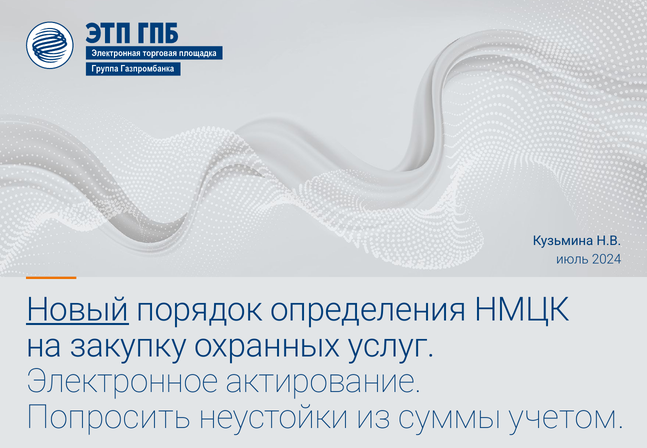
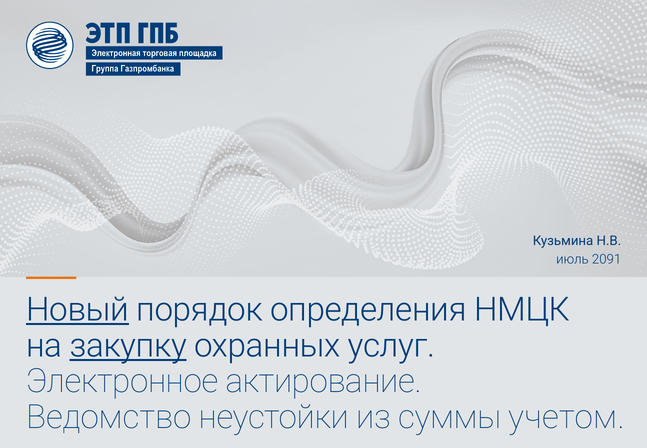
2024: 2024 -> 2091 (607, 259)
закупку underline: none -> present (128, 346)
Попросить: Попросить -> Ведомство (109, 417)
